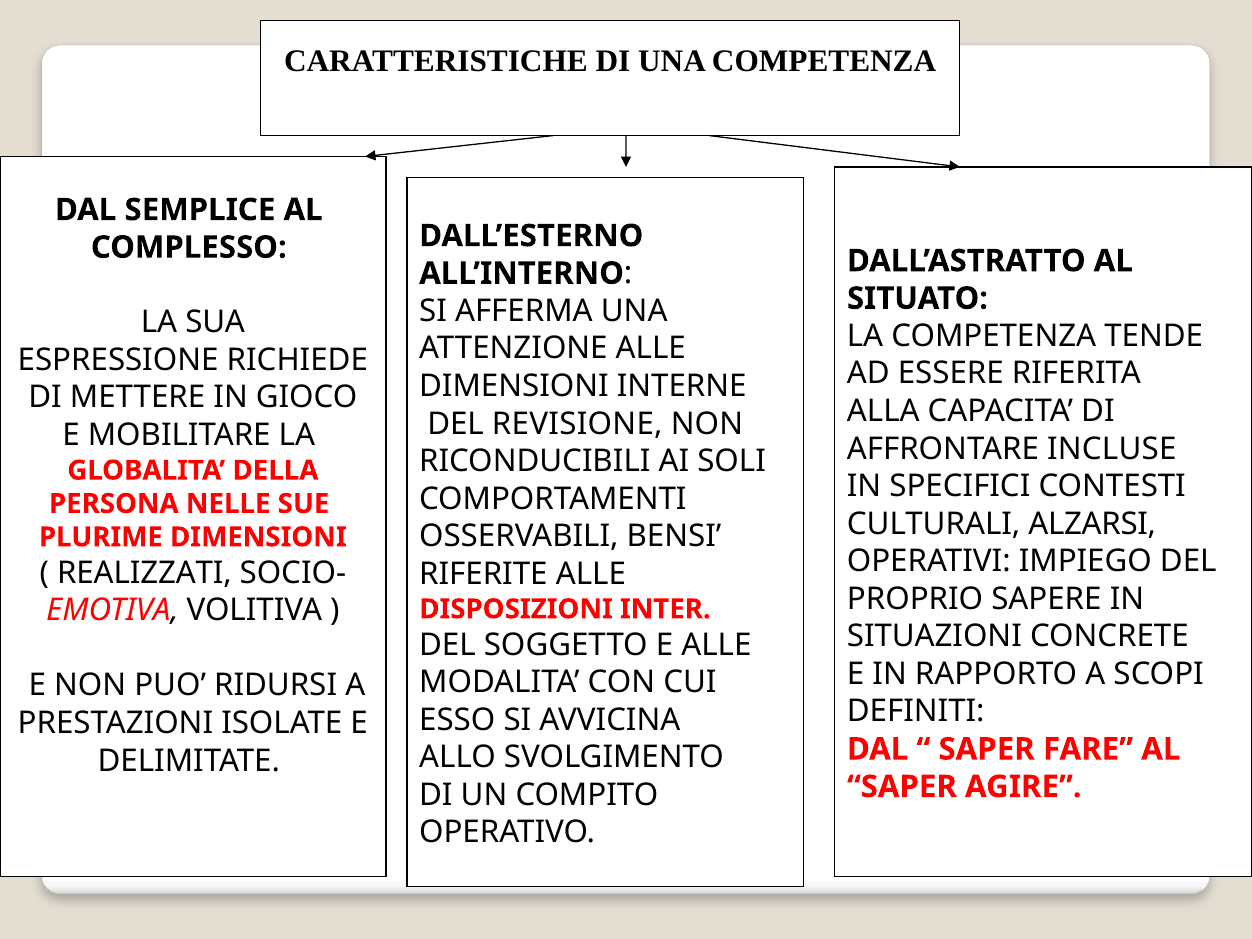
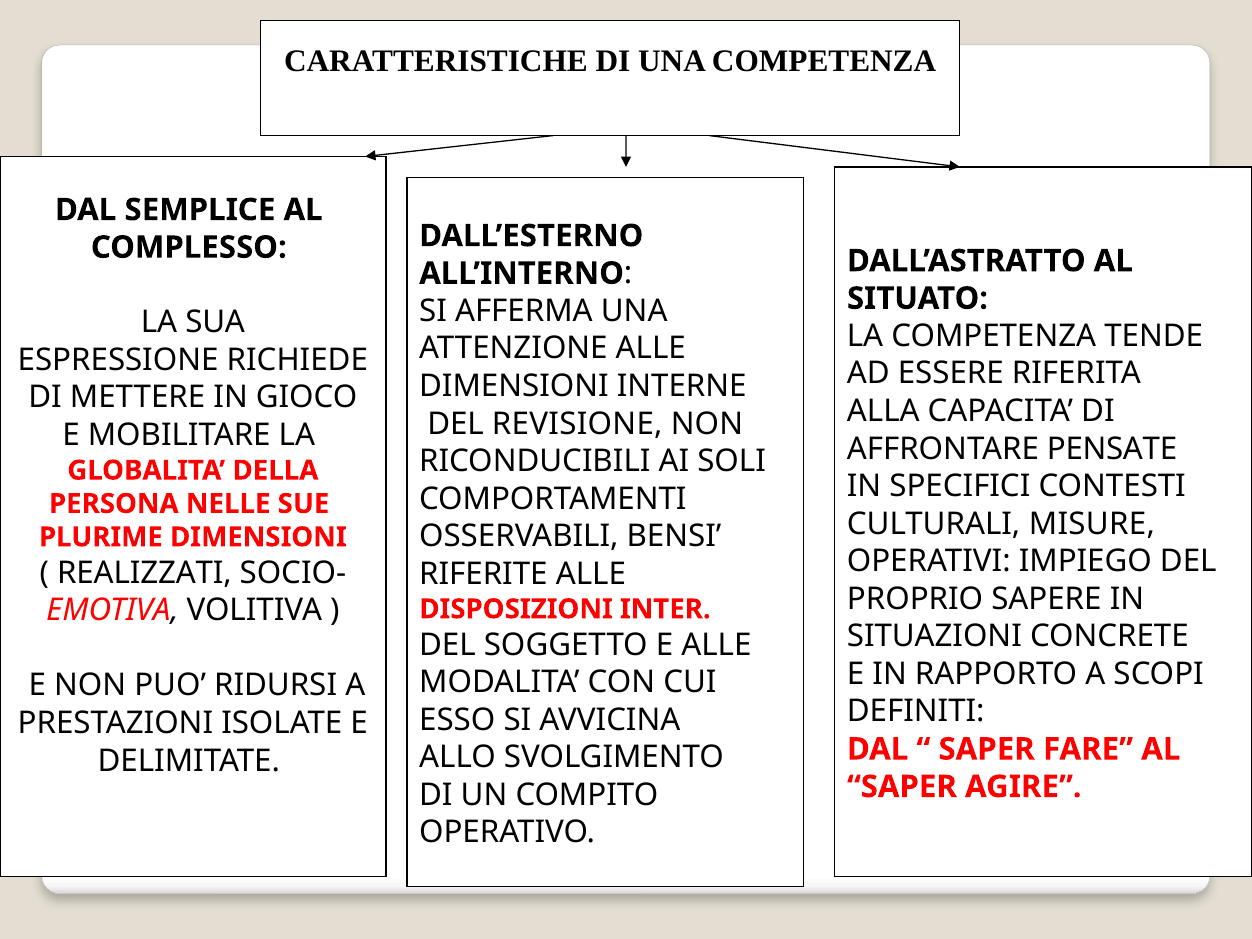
INCLUSE: INCLUSE -> PENSATE (1112, 449)
ALZARSI: ALZARSI -> MISURE (1092, 524)
